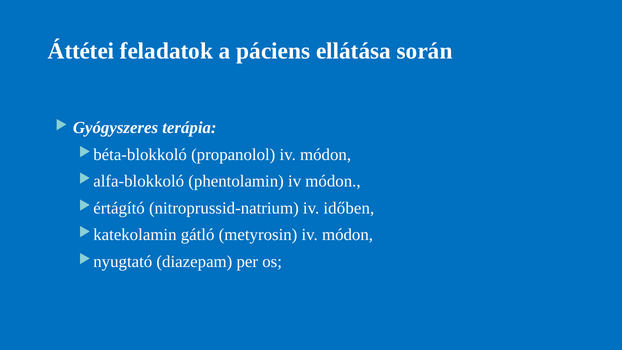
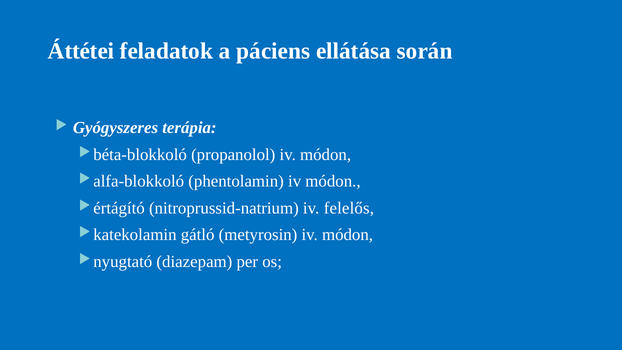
időben: időben -> felelős (349, 208)
